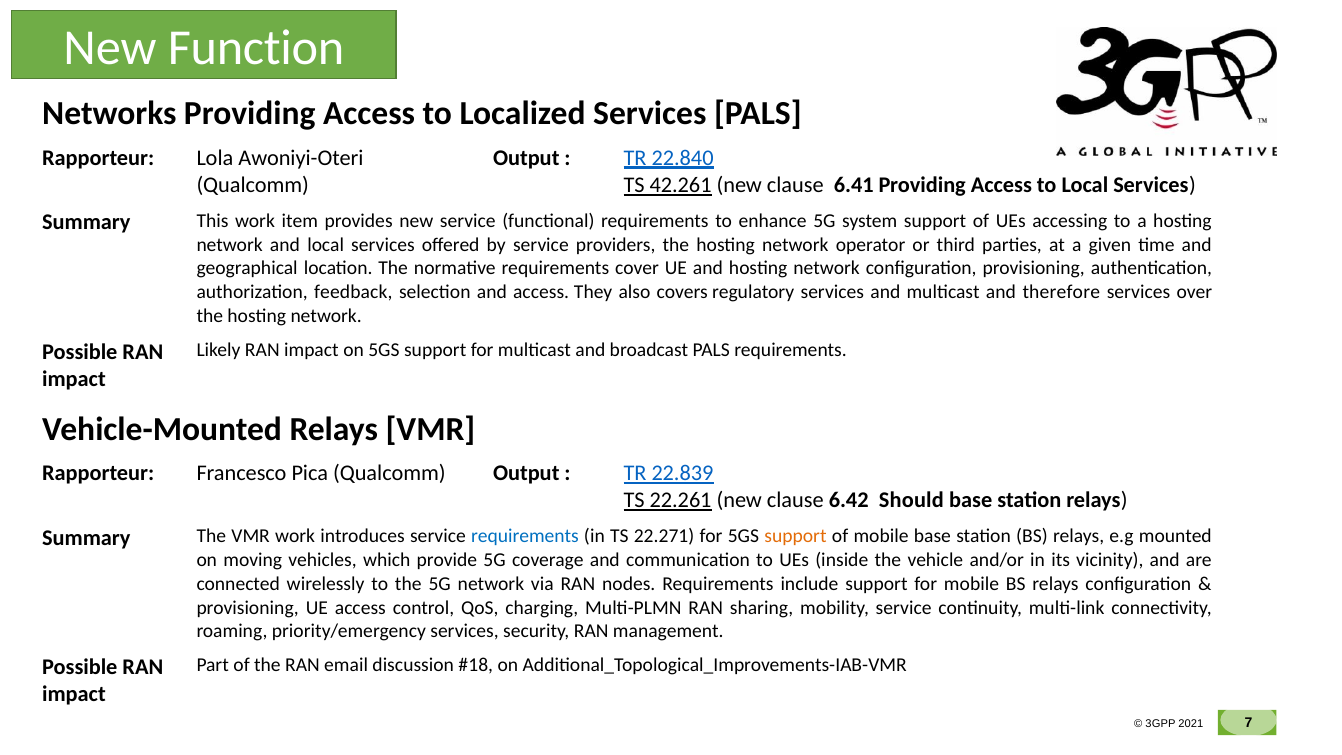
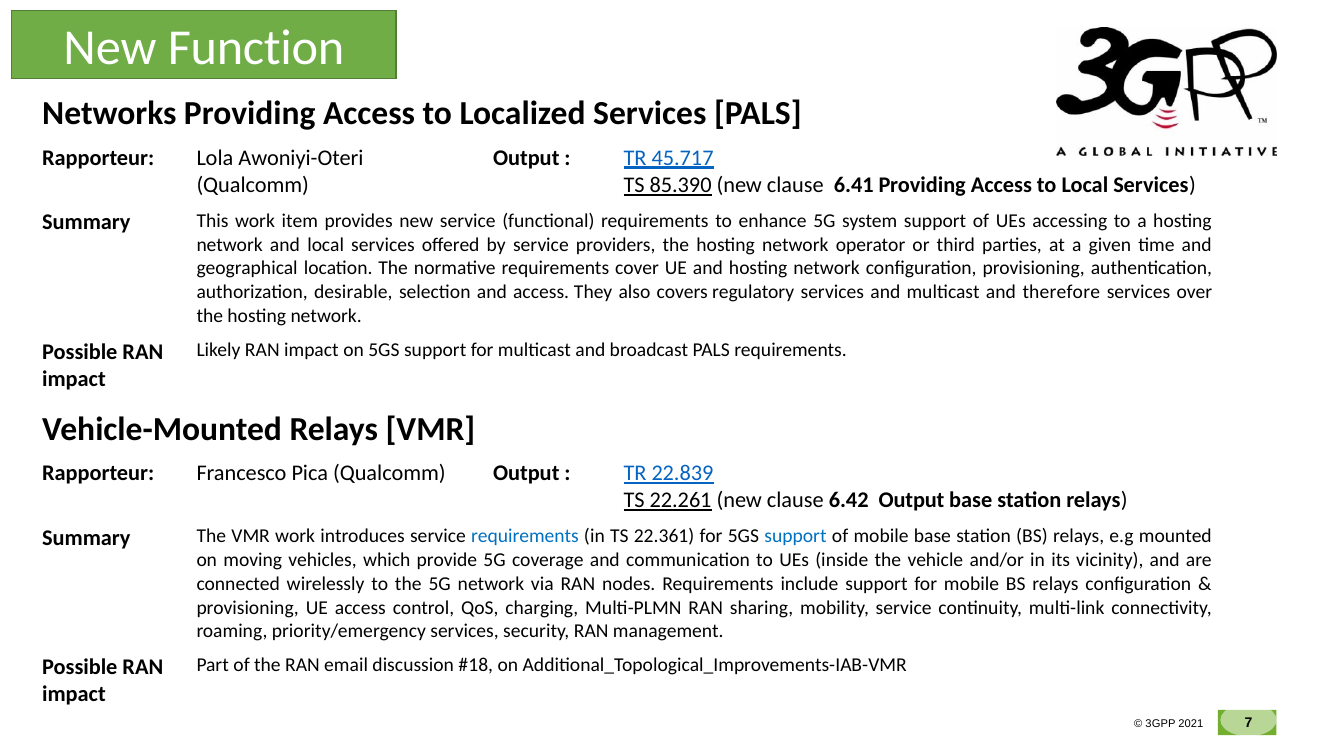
22.840: 22.840 -> 45.717 (683, 158)
42.261: 42.261 -> 85.390 (681, 185)
feedback: feedback -> desirable (353, 292)
6.42 Should: Should -> Output (912, 500)
22.271: 22.271 -> 22.361 (664, 536)
support colour: orange -> blue (795, 536)
